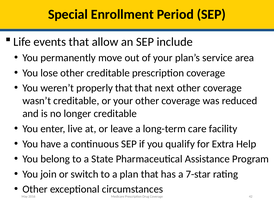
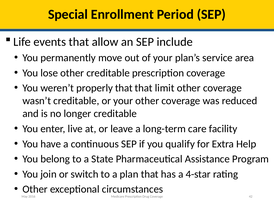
next: next -> limit (165, 88)
7-star: 7-star -> 4-star (198, 174)
